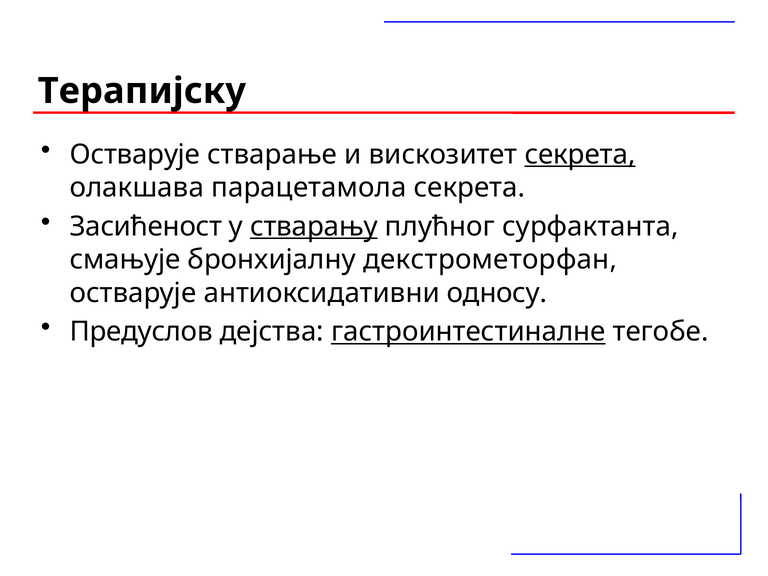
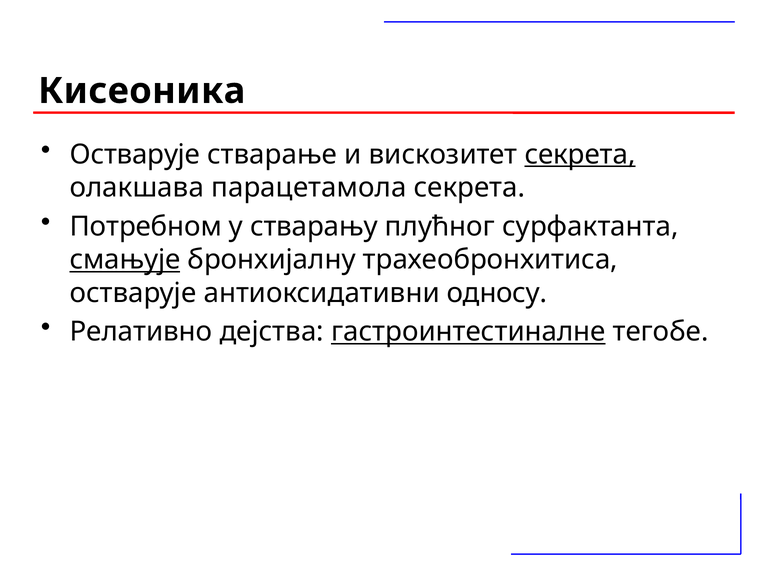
Терапијску: Терапијску -> Кисеоника (142, 91)
Засићеност: Засићеност -> Потребном (146, 226)
стварању underline: present -> none (314, 226)
смањује underline: none -> present (125, 260)
декстрометорфан: декстрометорфан -> трахеобронхитиса (490, 260)
Предуслов: Предуслов -> Релативно (141, 332)
